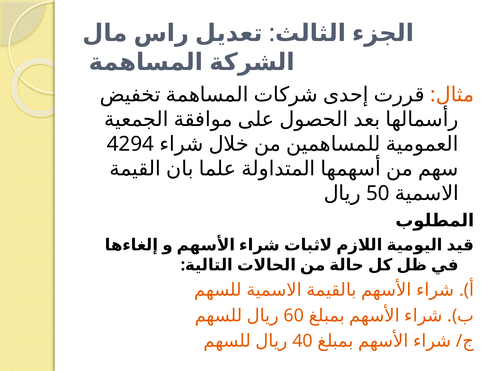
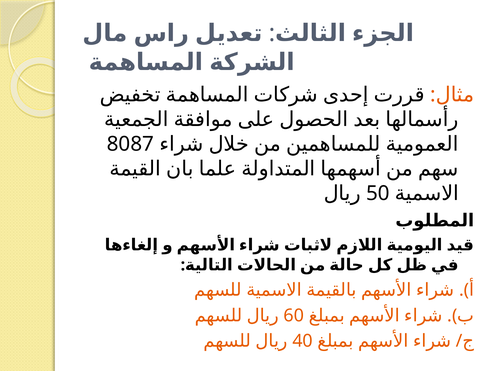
4294: 4294 -> 8087 (130, 144)
